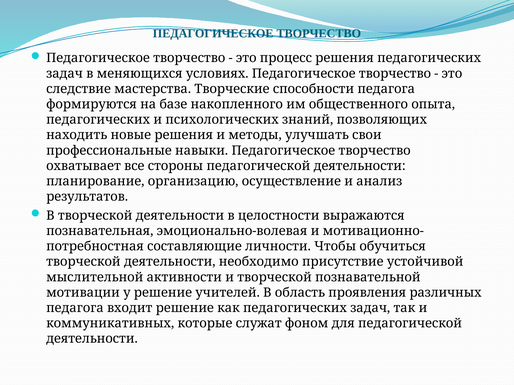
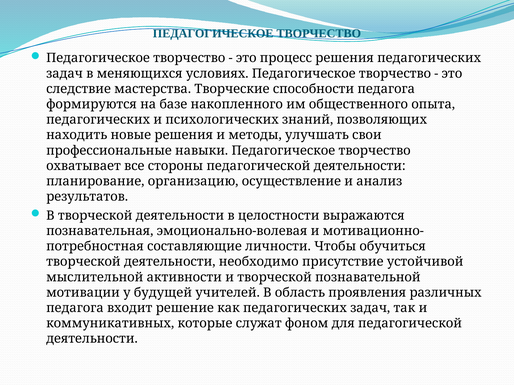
у решение: решение -> будущей (163, 293)
